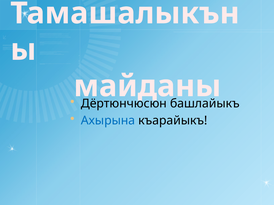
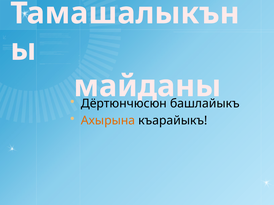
Ахырына colour: blue -> orange (108, 121)
